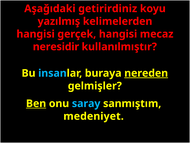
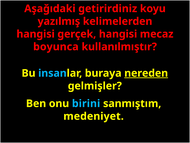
neresidir: neresidir -> boyunca (56, 47)
Ben underline: present -> none (36, 103)
saray: saray -> birini (86, 103)
